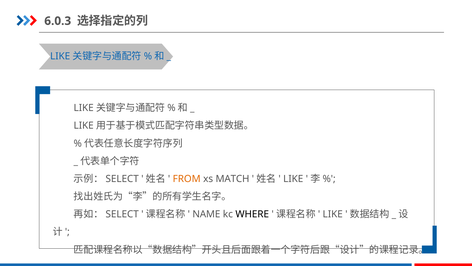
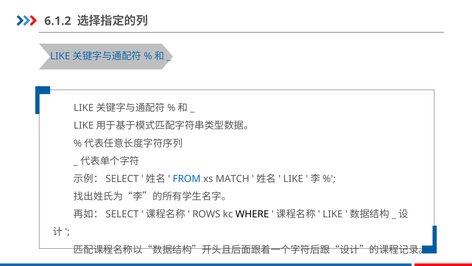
6.0.3: 6.0.3 -> 6.1.2 (58, 21)
FROM colour: orange -> blue (187, 179)
NAME: NAME -> ROWS (206, 214)
